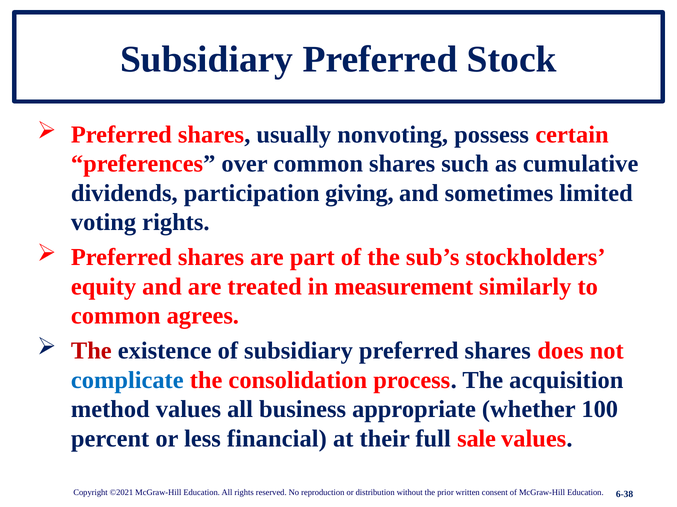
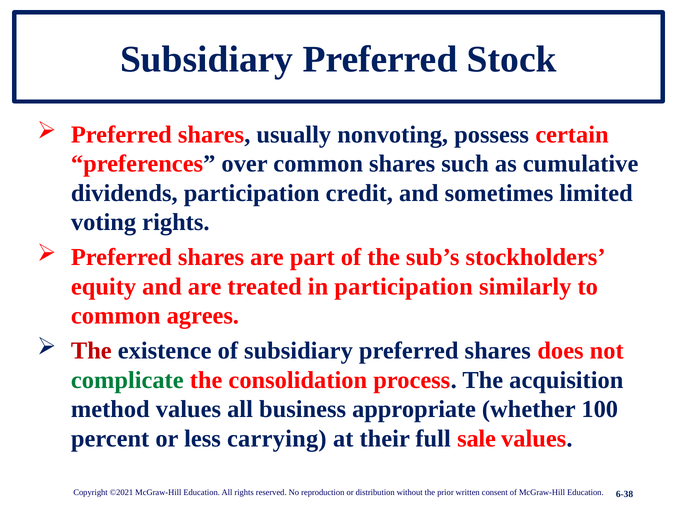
giving: giving -> credit (359, 193)
in measurement: measurement -> participation (404, 287)
complicate colour: blue -> green (127, 381)
financial: financial -> carrying (277, 439)
